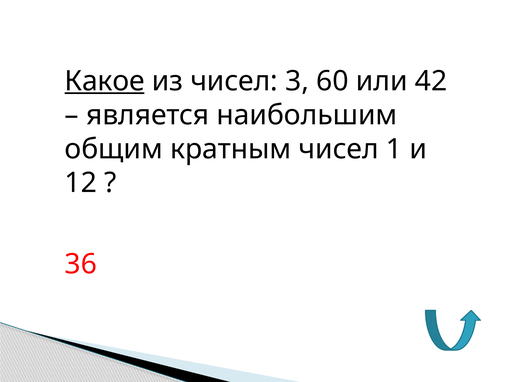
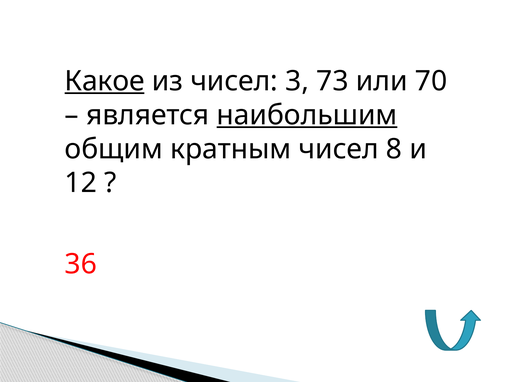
60: 60 -> 73 (332, 81)
42: 42 -> 70 (431, 81)
наибольшим underline: none -> present (307, 115)
1: 1 -> 8 (394, 149)
